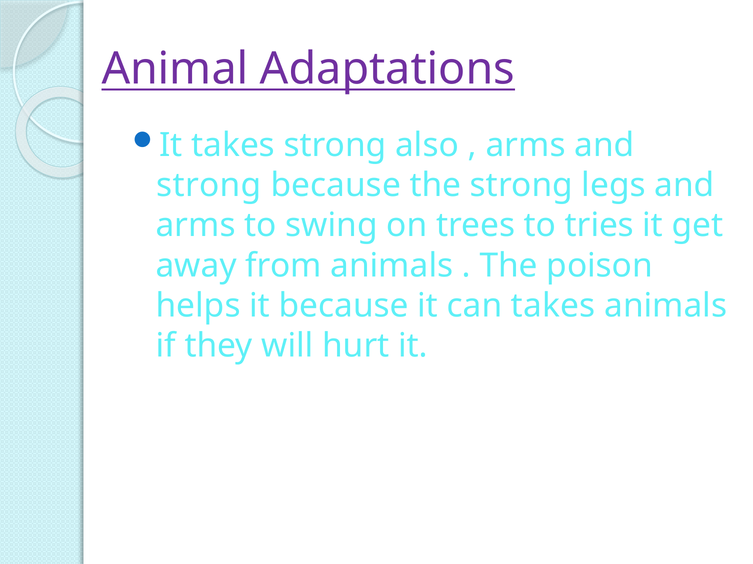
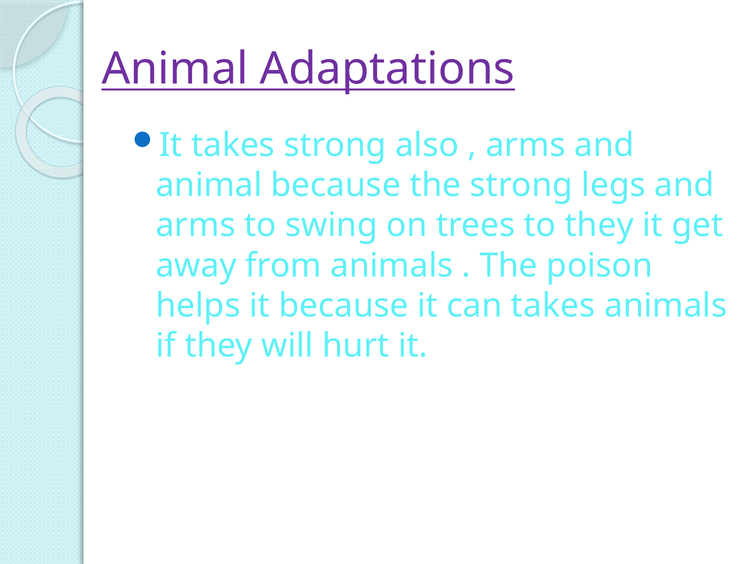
strong: strong -> animal (209, 186)
to tries: tries -> they (599, 226)
